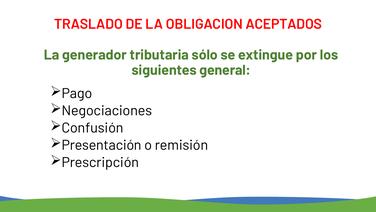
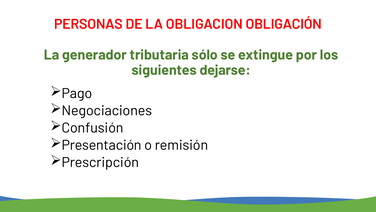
TRASLADO: TRASLADO -> PERSONAS (88, 24)
ACEPTADOS: ACEPTADOS -> OBLIGACIÓN (284, 24)
general: general -> dejarse (225, 70)
